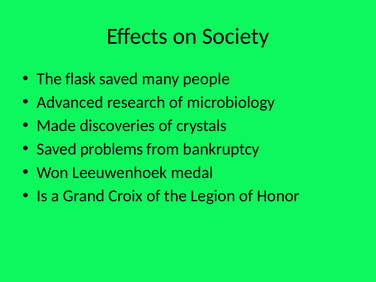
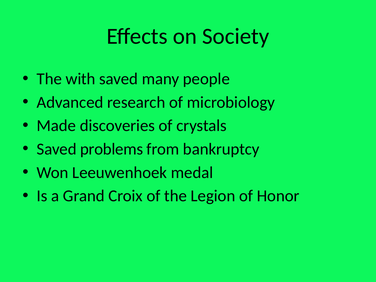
flask: flask -> with (81, 79)
